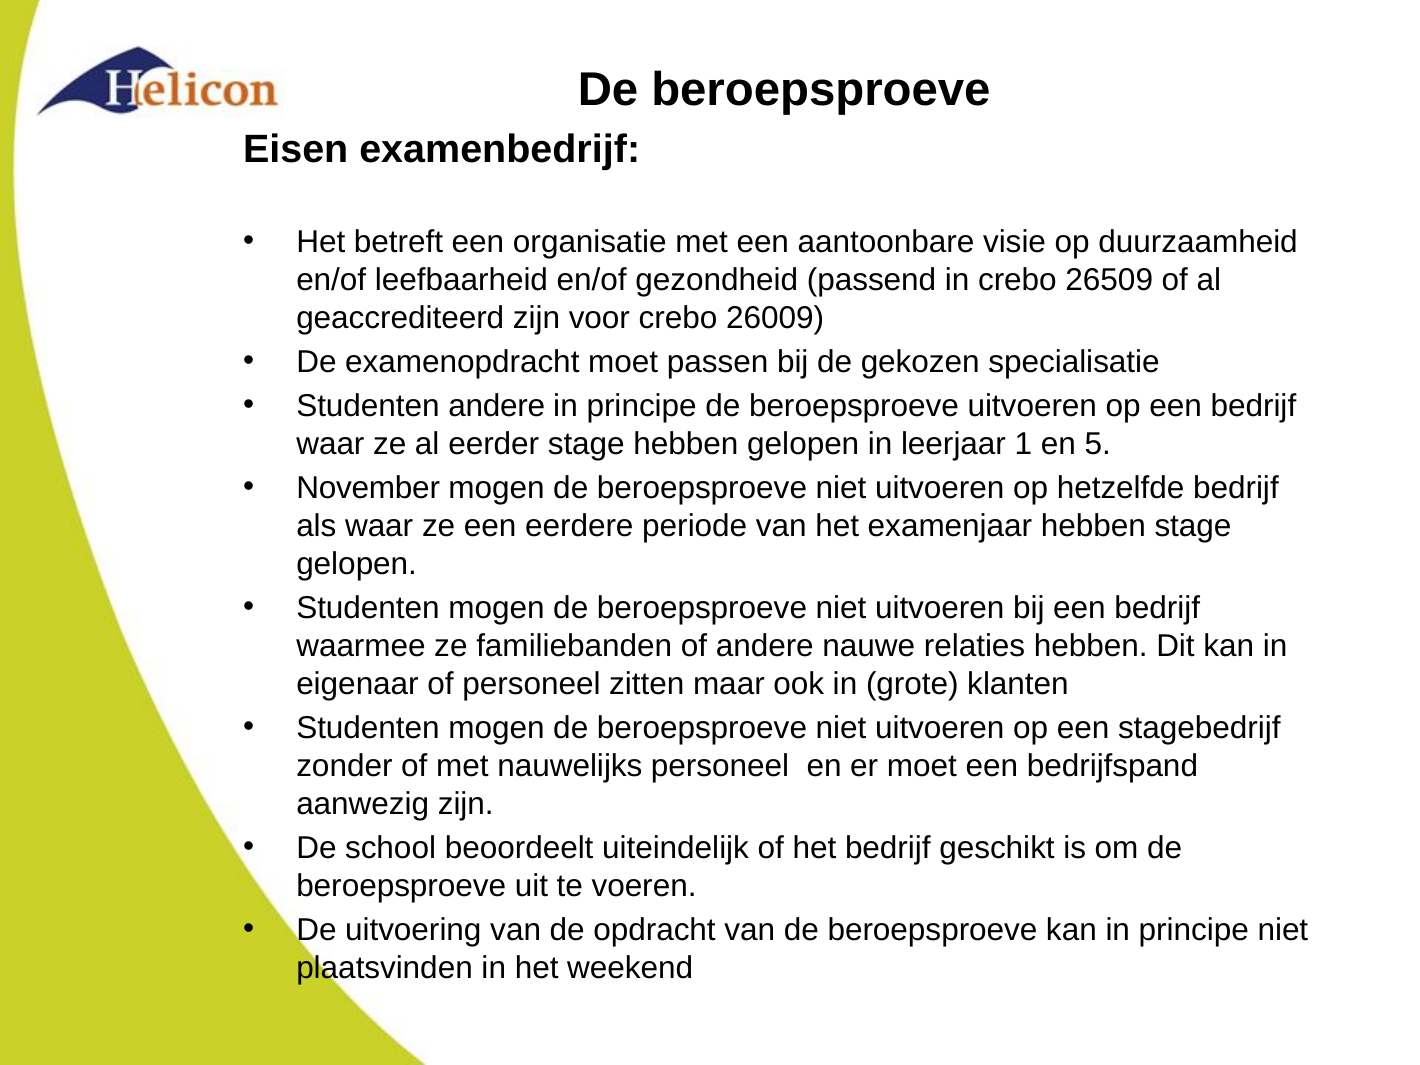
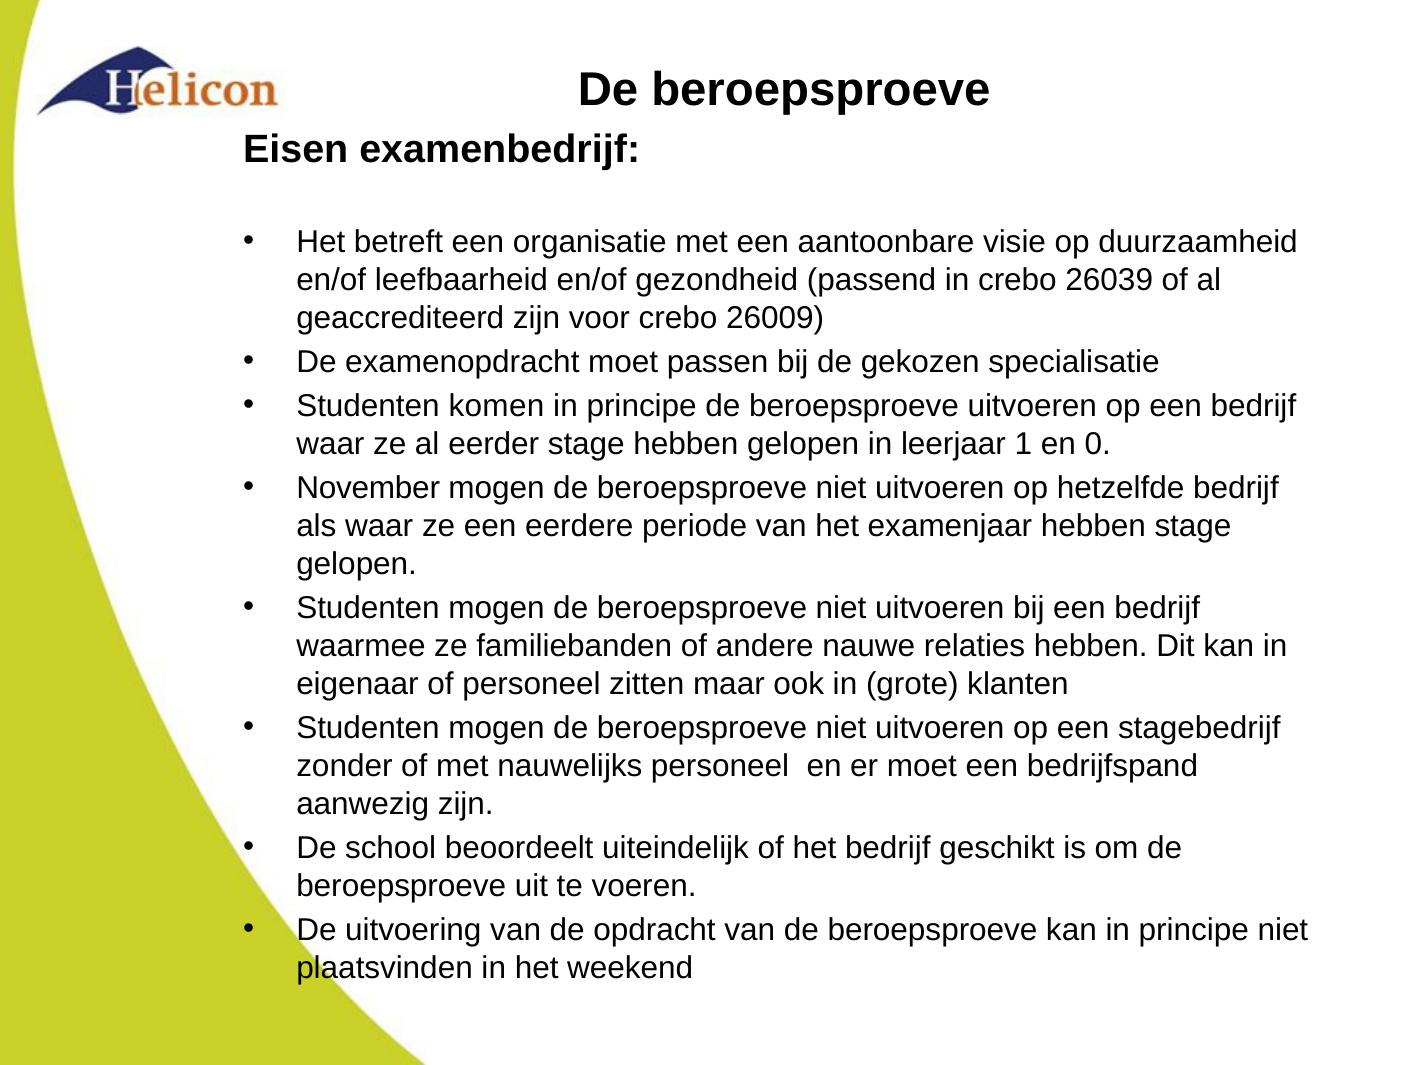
26509: 26509 -> 26039 (1109, 280)
Studenten andere: andere -> komen (496, 406)
5: 5 -> 0 (1098, 444)
